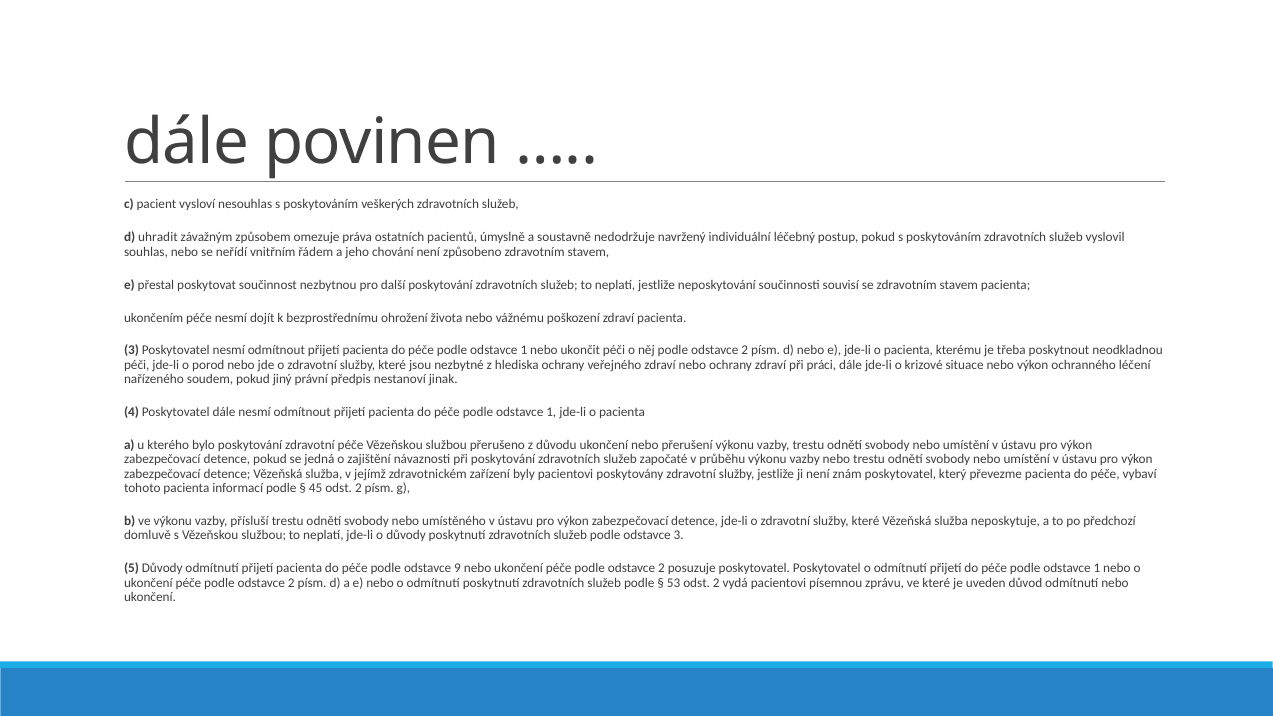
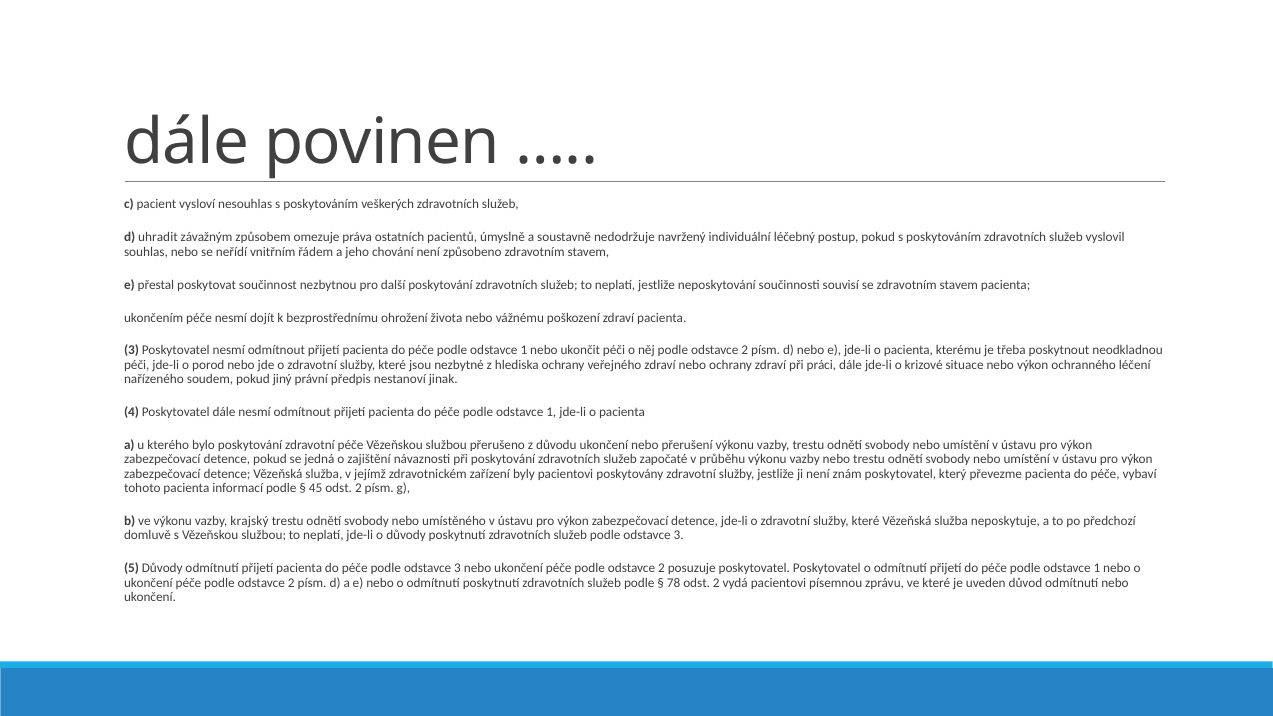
přísluší: přísluší -> krajský (250, 521)
péče podle odstavce 9: 9 -> 3 (458, 569)
53: 53 -> 78 (674, 583)
